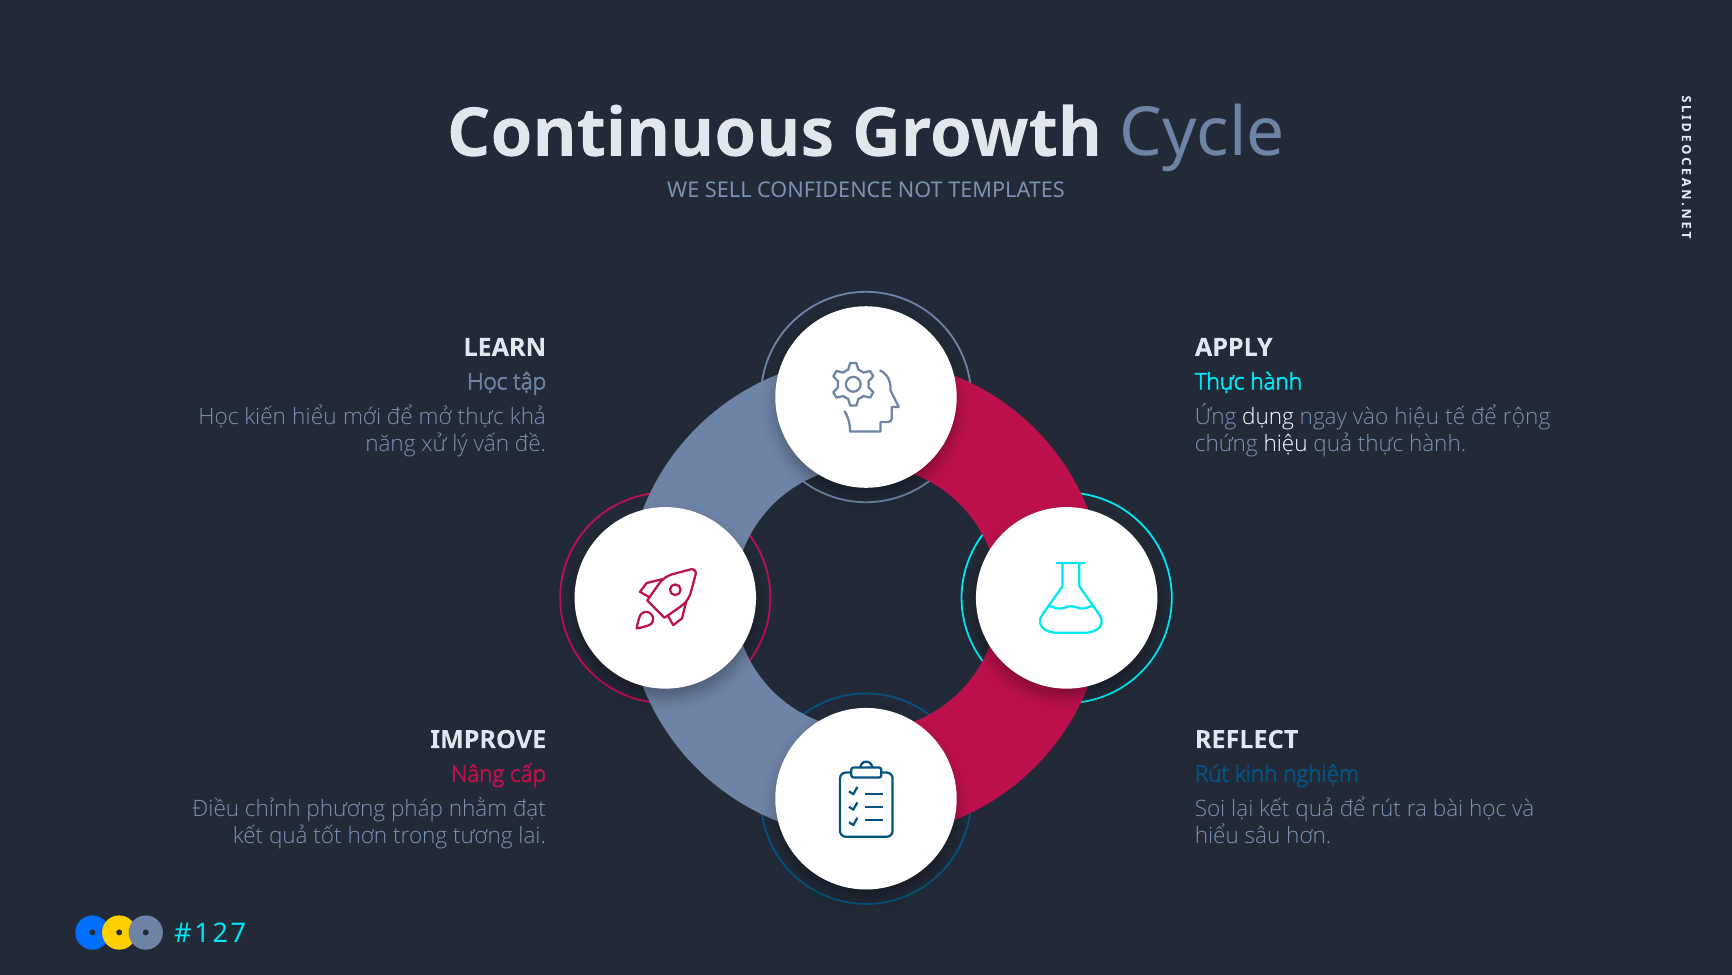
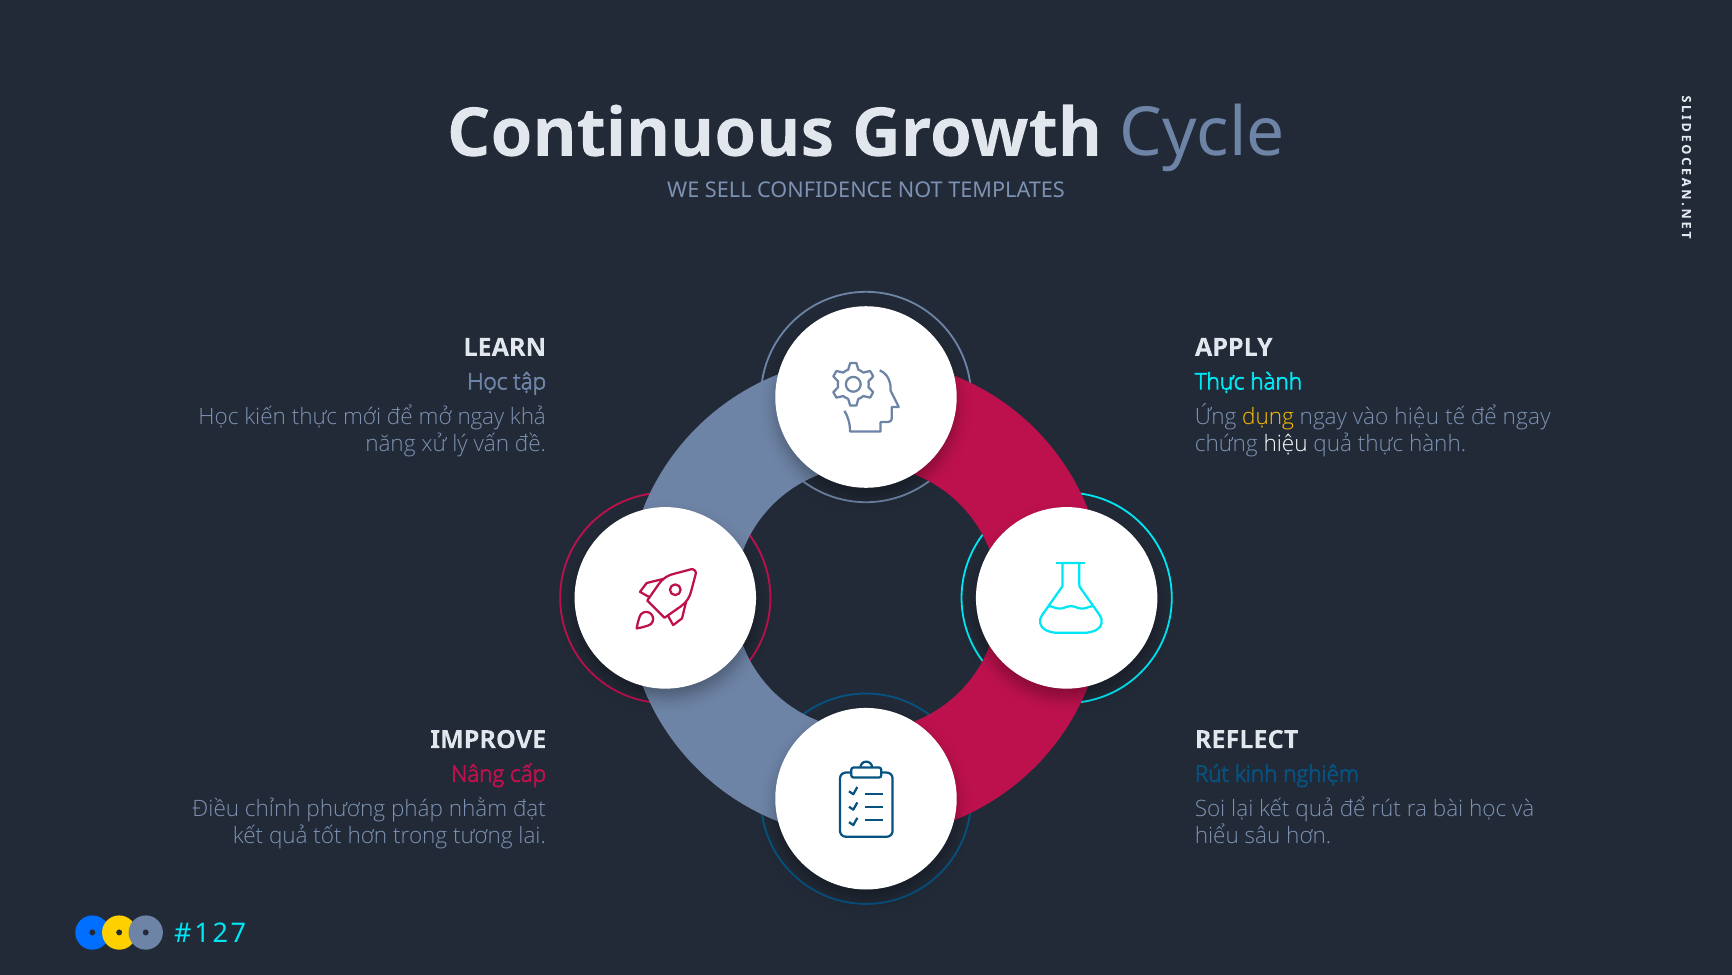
kiến hiểu: hiểu -> thực (314, 417)
mở thực: thực -> ngay (481, 417)
dụng colour: white -> yellow (1268, 417)
để rộng: rộng -> ngay (1527, 417)
